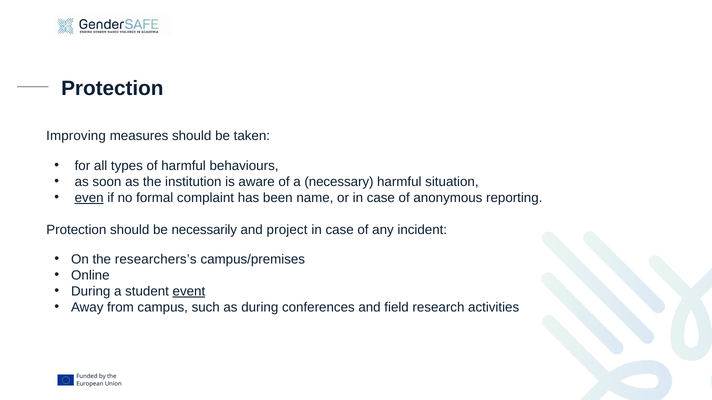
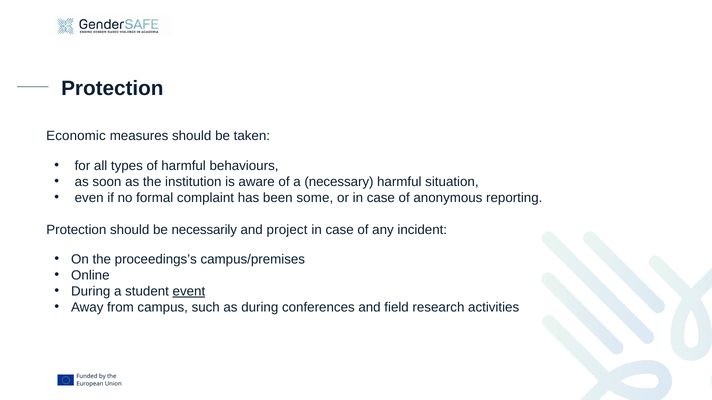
Improving: Improving -> Economic (76, 136)
even underline: present -> none (89, 198)
name: name -> some (315, 198)
researchers’s: researchers’s -> proceedings’s (156, 260)
